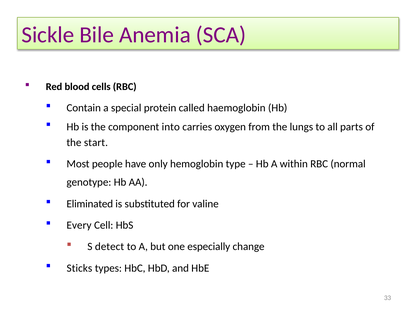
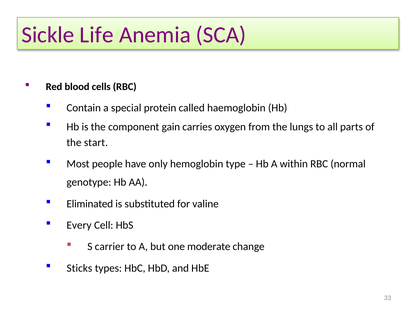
Bile: Bile -> Life (97, 35)
into: into -> gain (171, 127)
detect: detect -> carrier (110, 247)
especially: especially -> moderate (209, 247)
